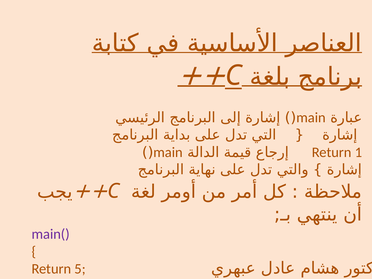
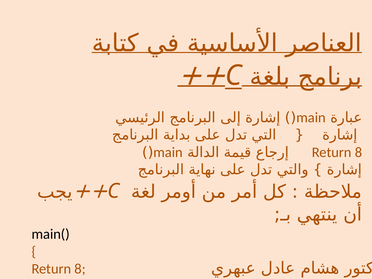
1: 1 -> 8 (358, 152)
main( colour: purple -> black (51, 234)
5: 5 -> 8 (80, 269)
